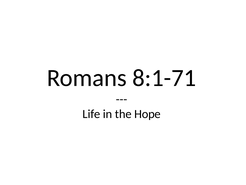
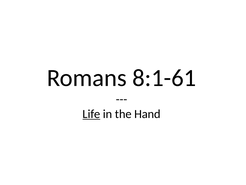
8:1-71: 8:1-71 -> 8:1-61 (164, 78)
Life underline: none -> present (91, 114)
Hope: Hope -> Hand (147, 114)
